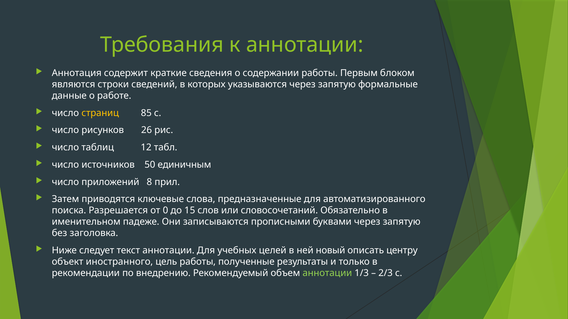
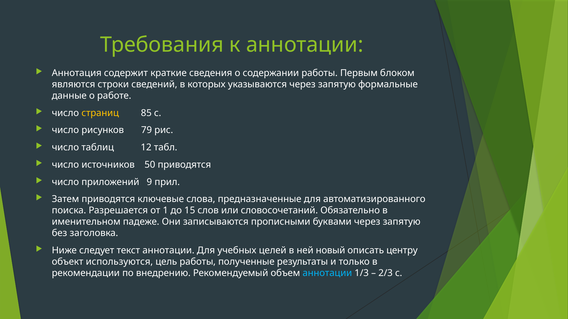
26: 26 -> 79 (147, 130)
50 единичным: единичным -> приводятся (184, 165)
8: 8 -> 9 (149, 182)
0: 0 -> 1 (165, 211)
иностранного: иностранного -> используются (119, 262)
аннотации colour: light green -> light blue (327, 274)
